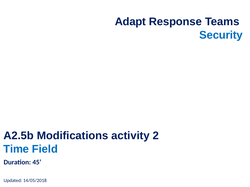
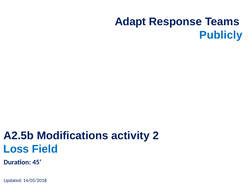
Security: Security -> Publicly (221, 35)
Time: Time -> Loss (16, 149)
